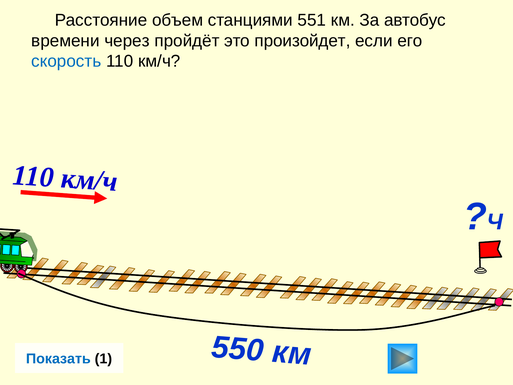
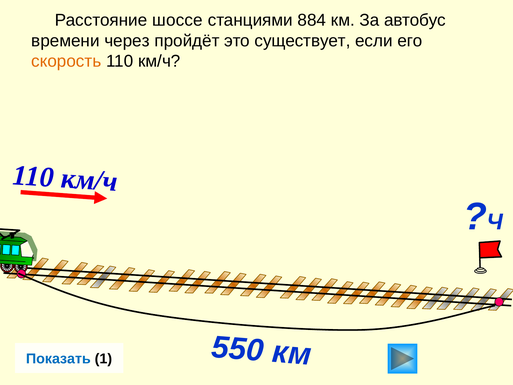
объем: объем -> шоссе (177, 20)
551: 551 -> 884 (312, 20)
произойдет: произойдет -> существует (302, 41)
скорость colour: blue -> orange (66, 61)
